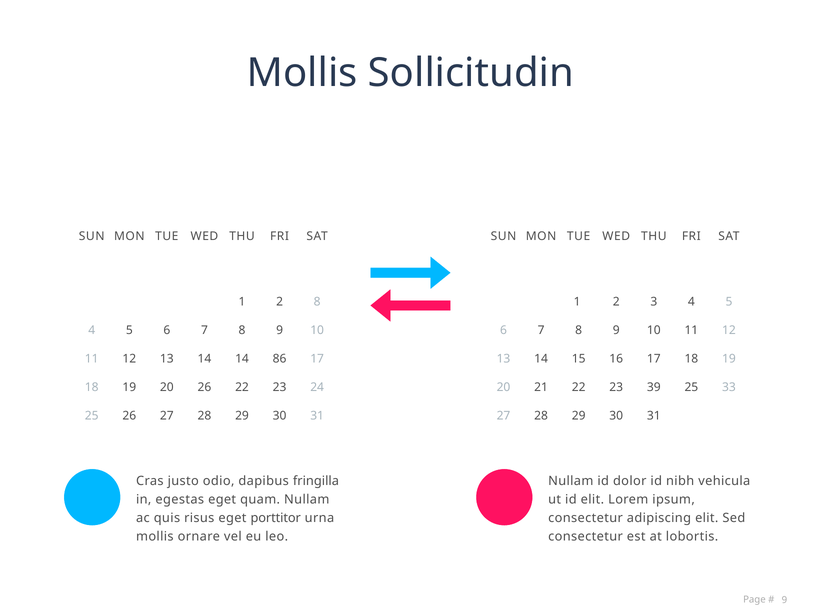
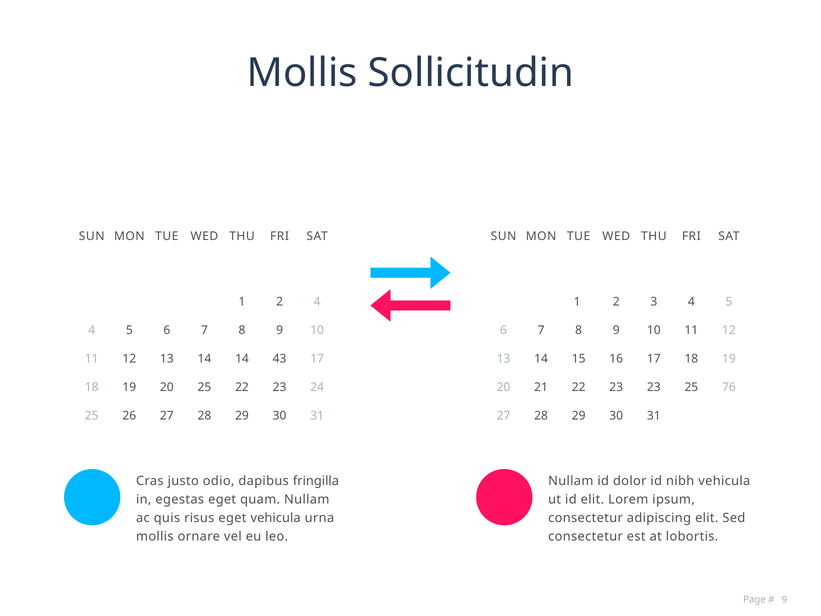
2 8: 8 -> 4 (317, 302)
86: 86 -> 43 (280, 359)
20 26: 26 -> 25 (204, 387)
23 39: 39 -> 23 (654, 387)
33: 33 -> 76 (729, 387)
eget porttitor: porttitor -> vehicula (276, 518)
